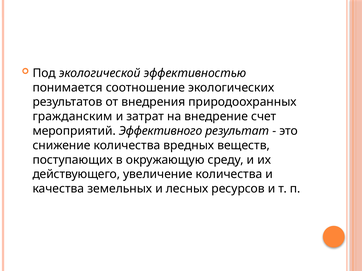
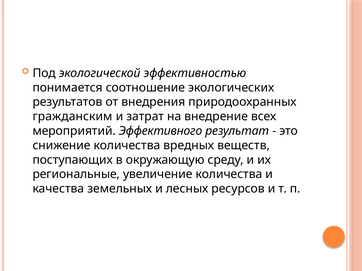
счет: счет -> всех (264, 117)
действующего: действующего -> региональные (76, 175)
